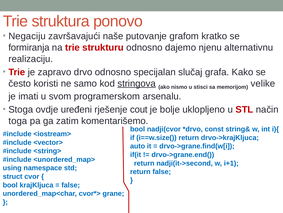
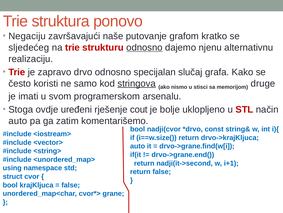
formiranja: formiranja -> sljedećeg (29, 47)
odnosno underline: none -> present (144, 47)
velike: velike -> druge (263, 83)
toga: toga -> auto (18, 121)
